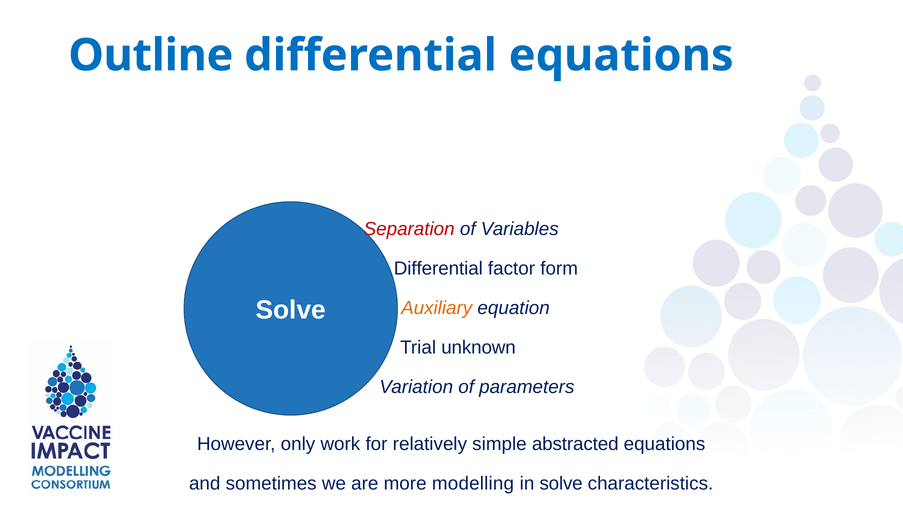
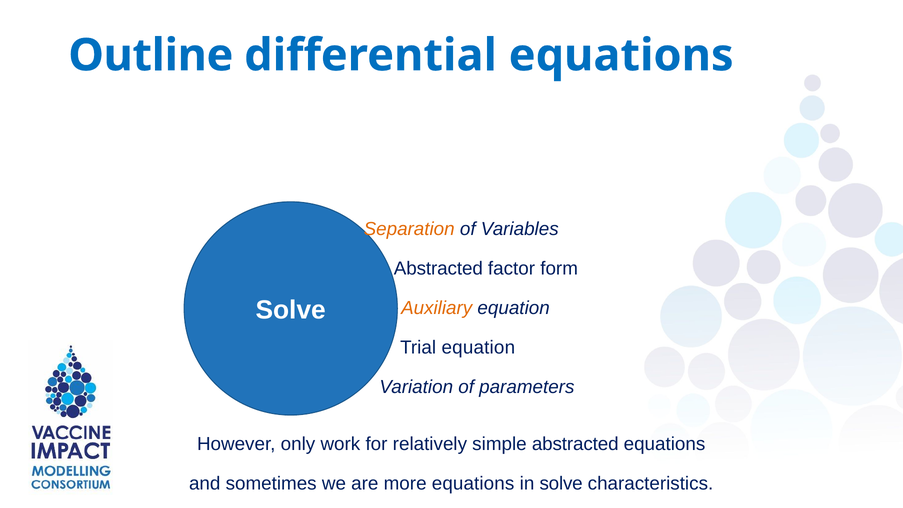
Separation colour: red -> orange (409, 229)
Differential: Differential -> Abstracted (438, 268)
Trial unknown: unknown -> equation (478, 348)
more modelling: modelling -> equations (473, 483)
